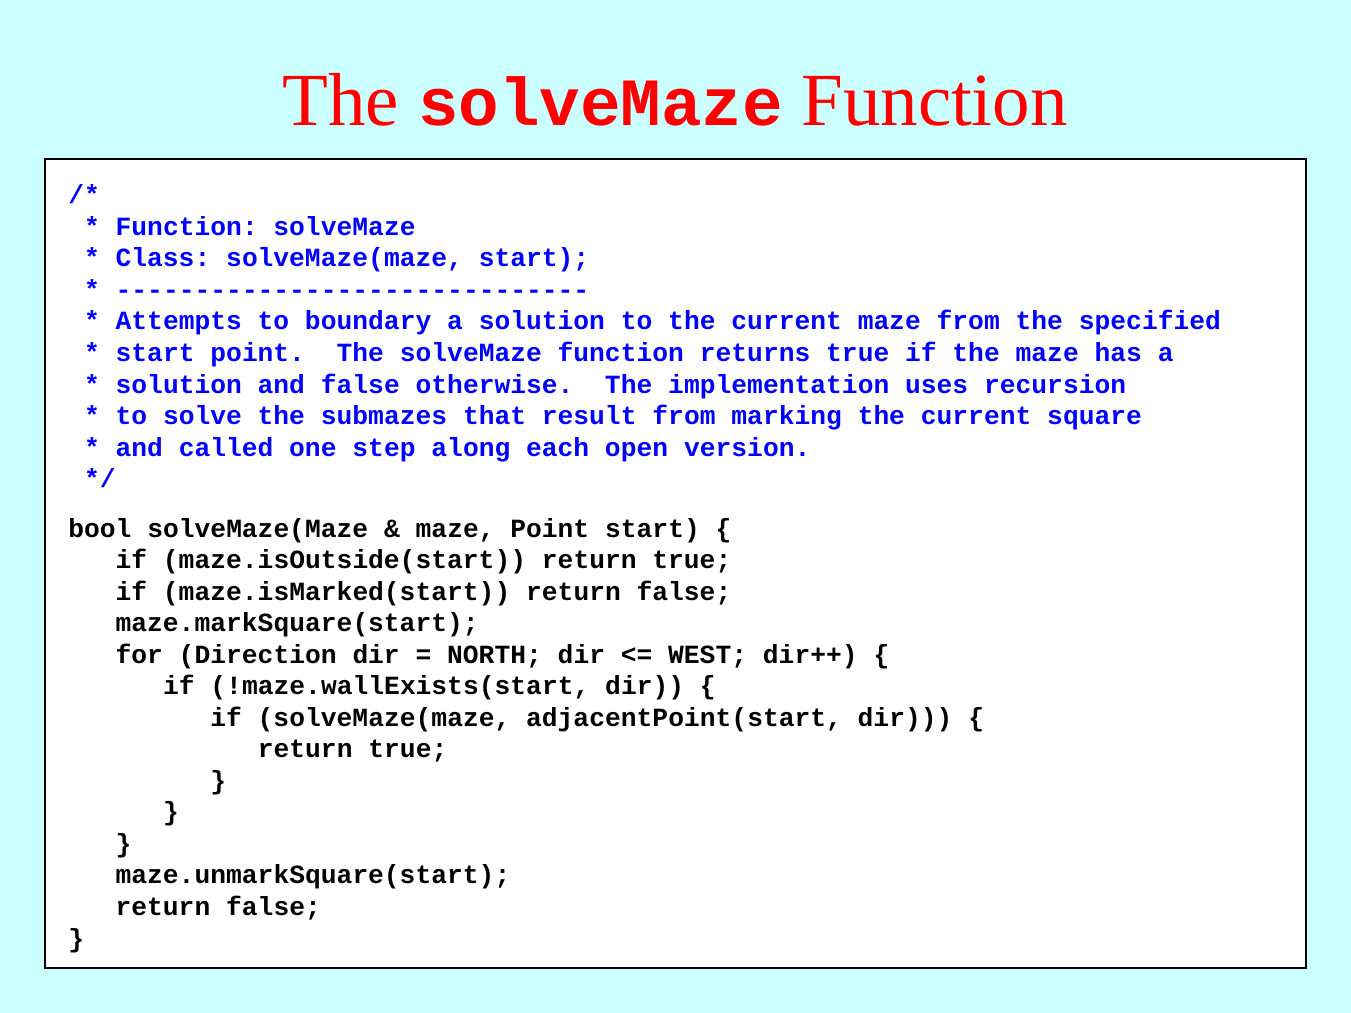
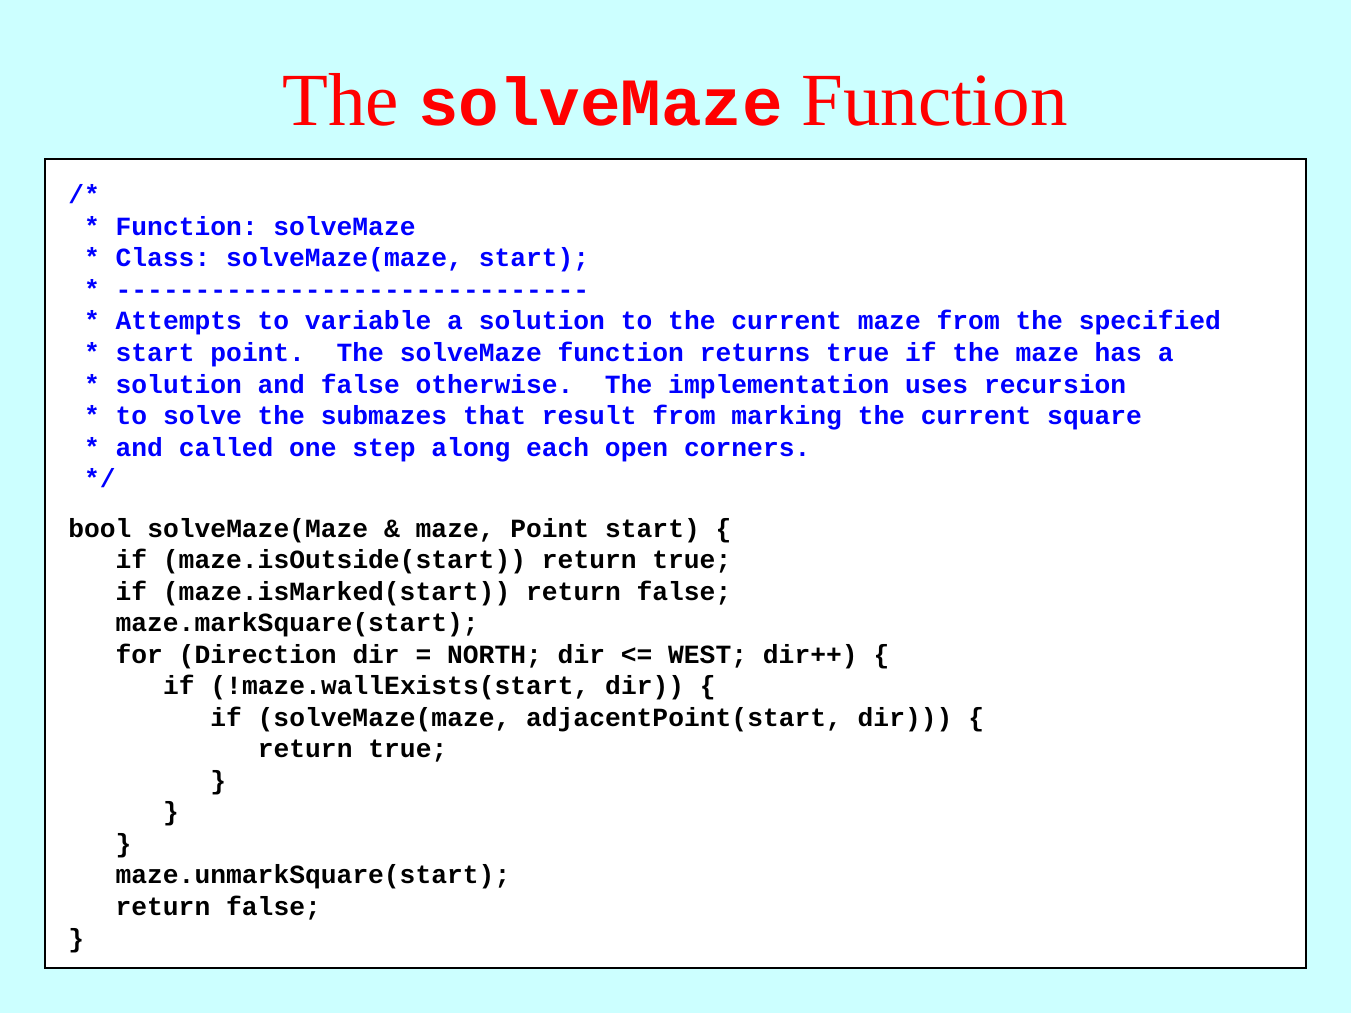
boundary: boundary -> variable (368, 321)
version: version -> corners (747, 448)
